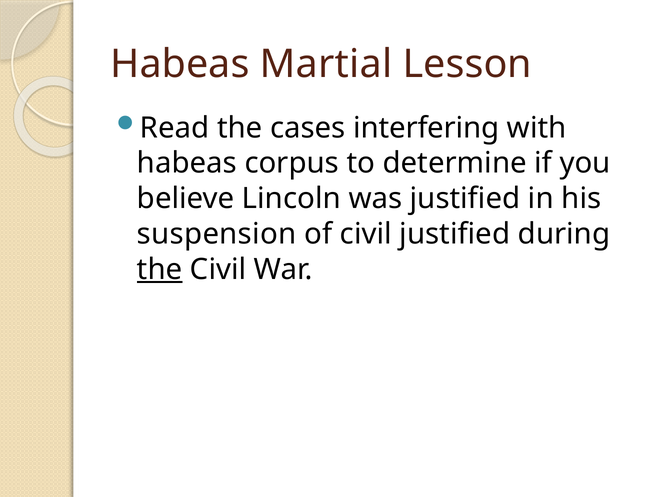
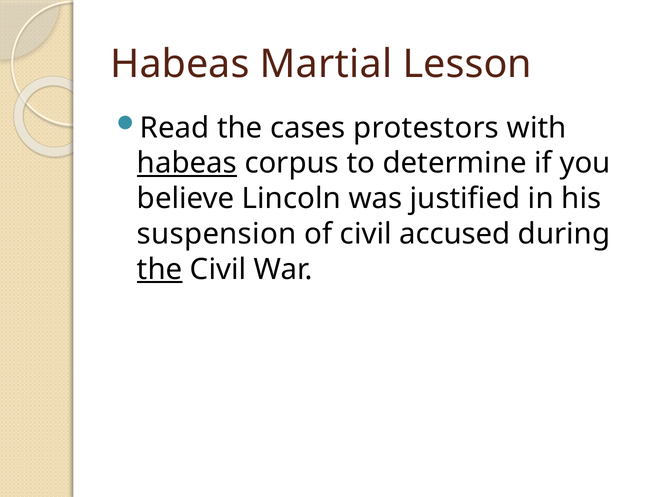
interfering: interfering -> protestors (426, 128)
habeas underline: none -> present (187, 163)
civil justified: justified -> accused (455, 234)
